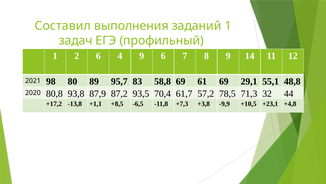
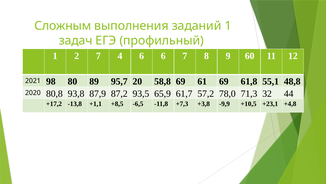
Составил: Составил -> Сложным (63, 26)
2 6: 6 -> 7 (98, 56)
4 9: 9 -> 6 (142, 56)
14: 14 -> 60 (250, 56)
83: 83 -> 20 (137, 81)
29,1: 29,1 -> 61,8 (249, 81)
70,4: 70,4 -> 65,9 (163, 93)
78,5: 78,5 -> 78,0 (227, 93)
